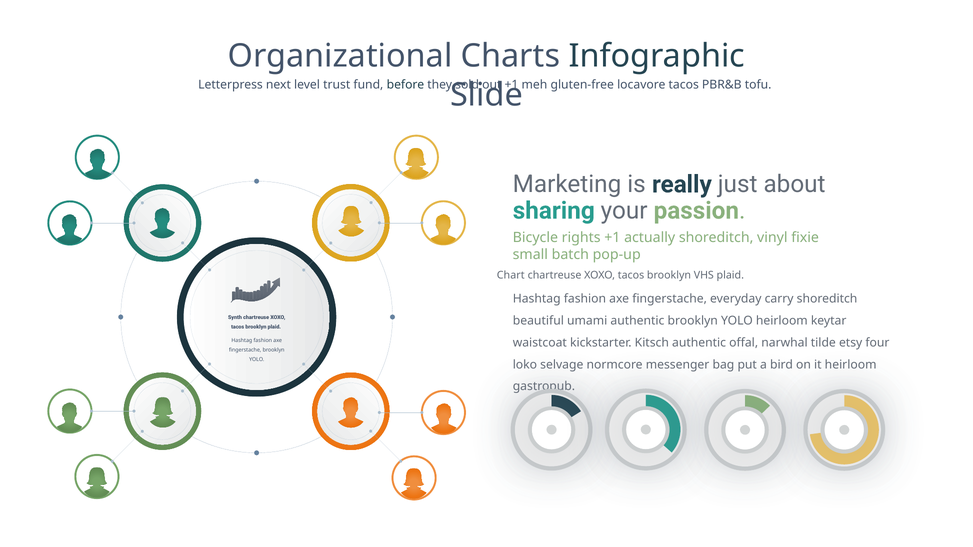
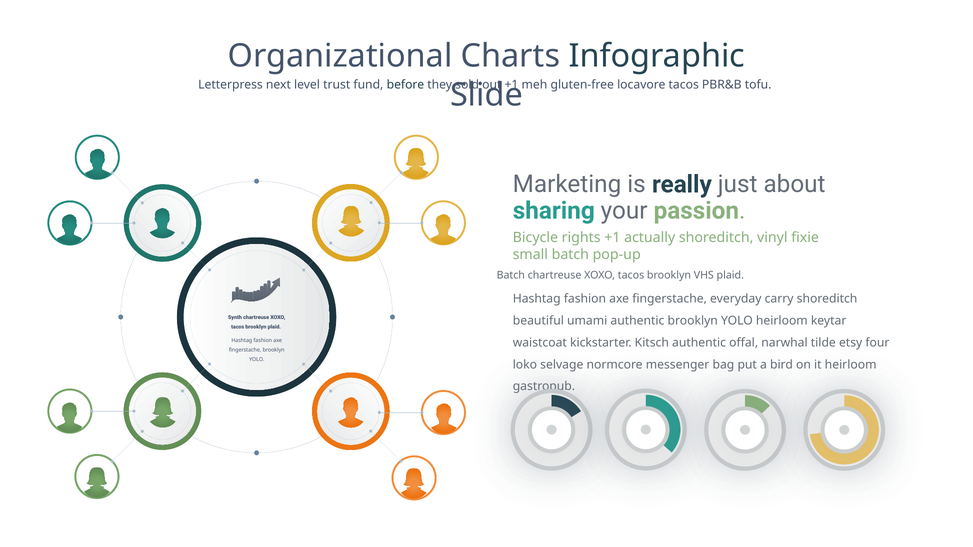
Chart: Chart -> Batch (511, 275)
